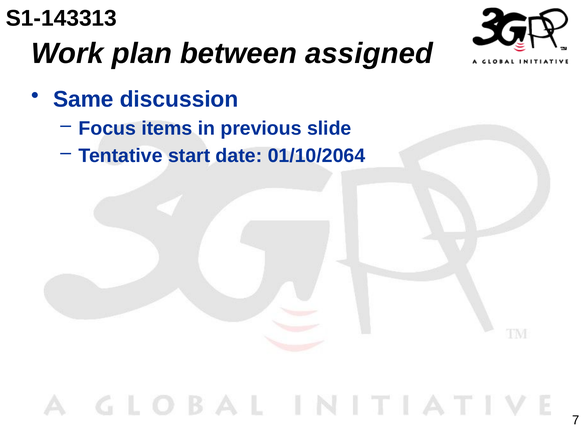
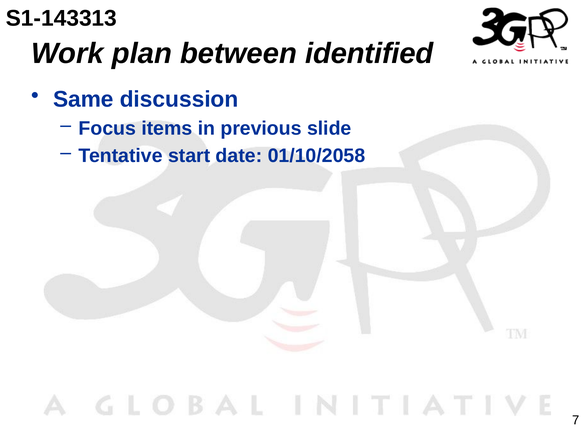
assigned: assigned -> identified (369, 54)
01/10/2064: 01/10/2064 -> 01/10/2058 (316, 156)
